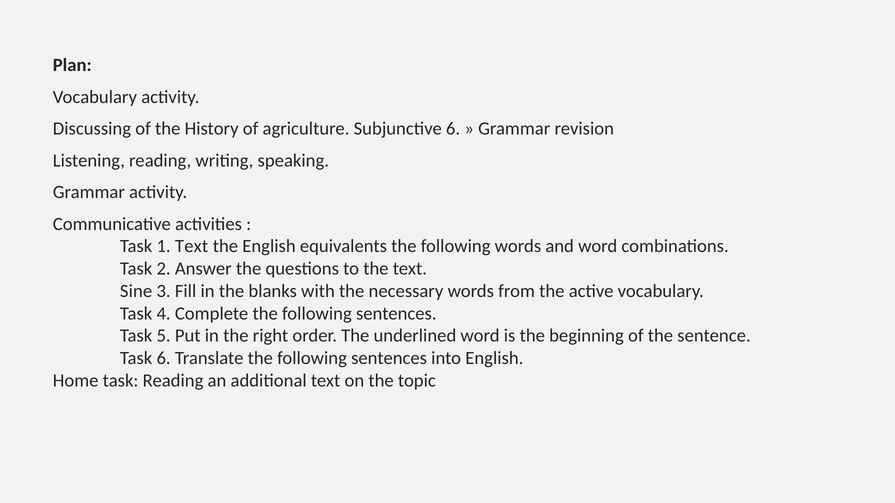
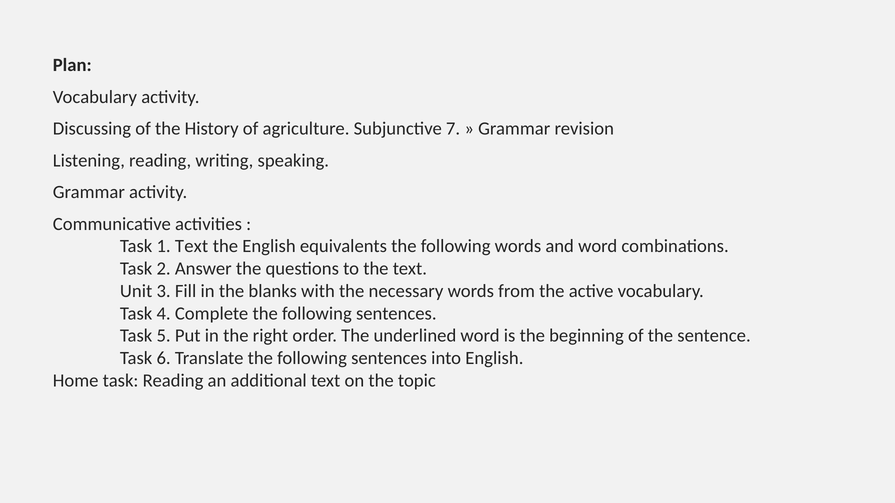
Subjunctive 6: 6 -> 7 (453, 129)
Sine: Sine -> Unit (136, 291)
